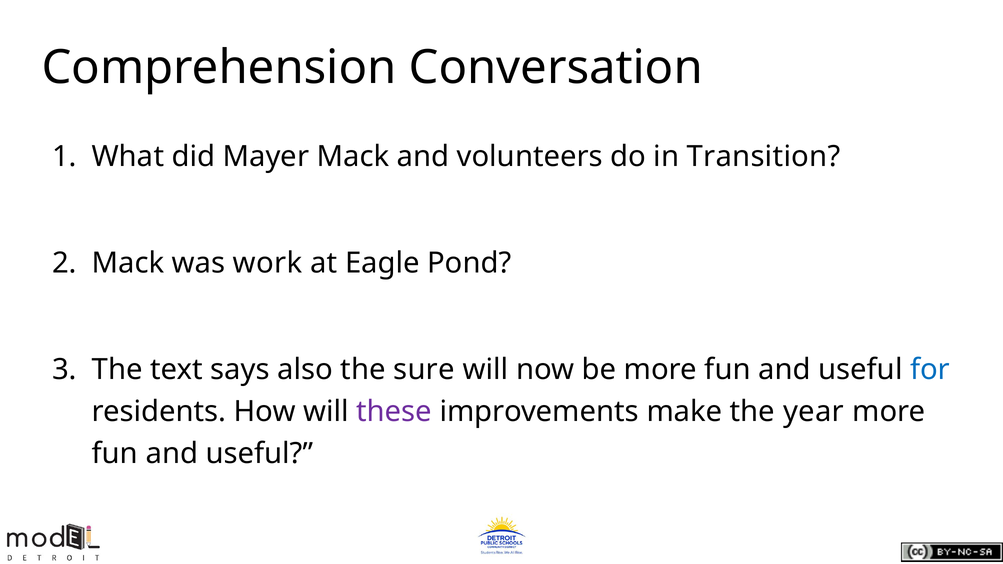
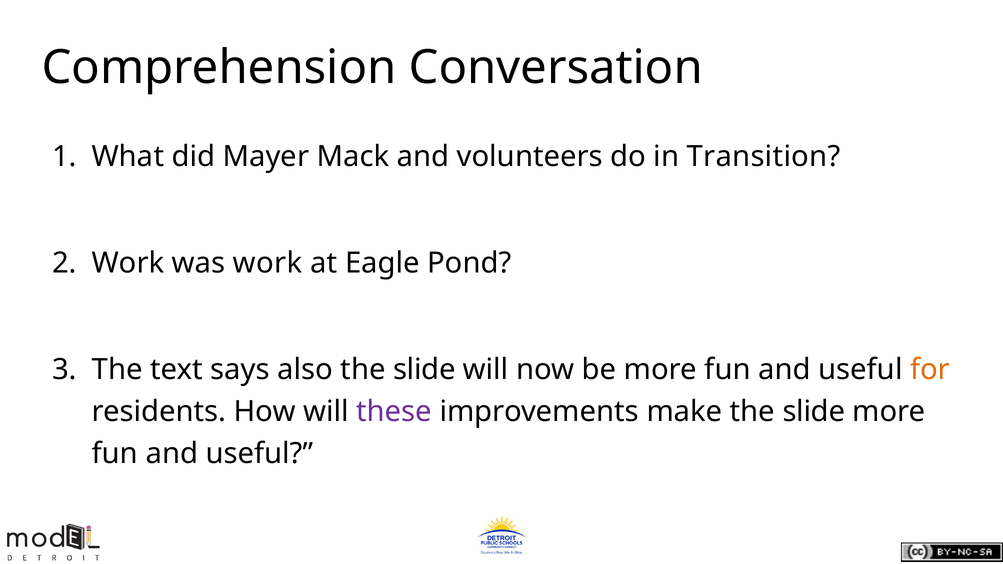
Mack: Mack -> Work (128, 263)
sure: sure -> slide (424, 370)
for colour: blue -> orange (930, 370)
make the year: year -> slide (814, 412)
